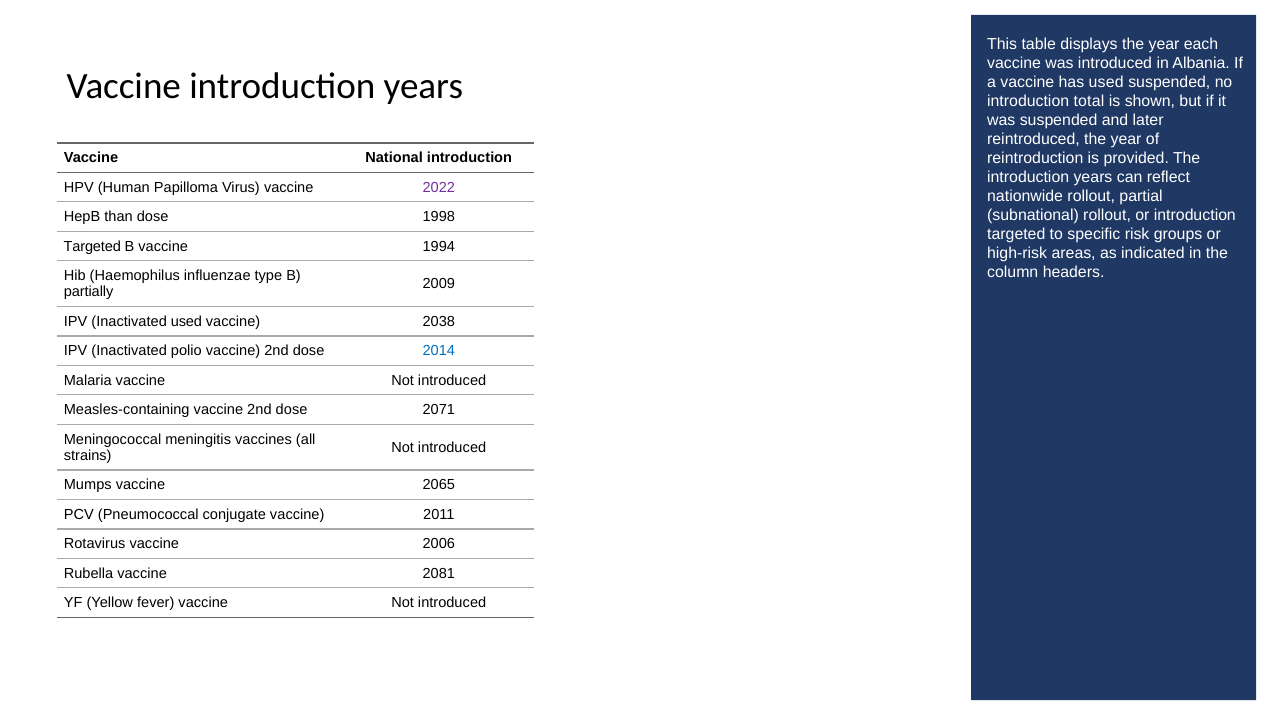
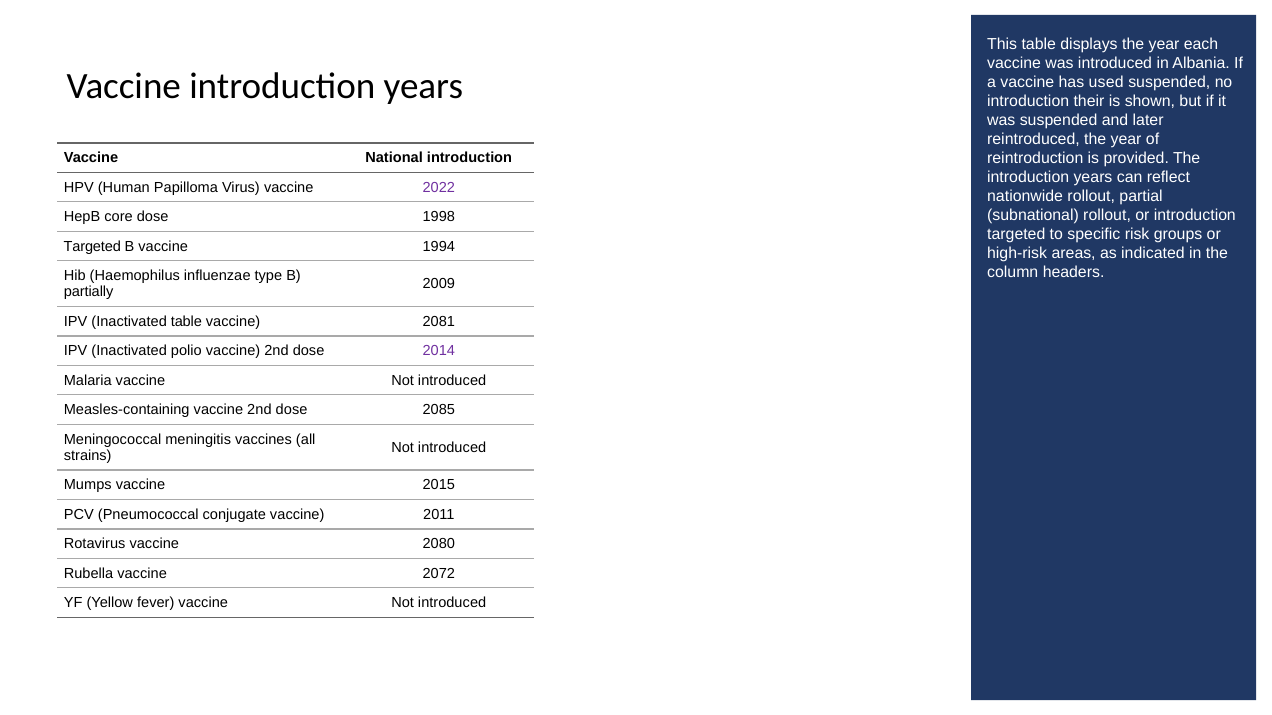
total: total -> their (1089, 101)
than: than -> core (119, 217)
Inactivated used: used -> table (186, 322)
2038: 2038 -> 2081 (439, 322)
2014 colour: blue -> purple (439, 351)
2071: 2071 -> 2085 (439, 410)
2065: 2065 -> 2015 (439, 485)
2006: 2006 -> 2080 (439, 544)
2081: 2081 -> 2072 (439, 574)
